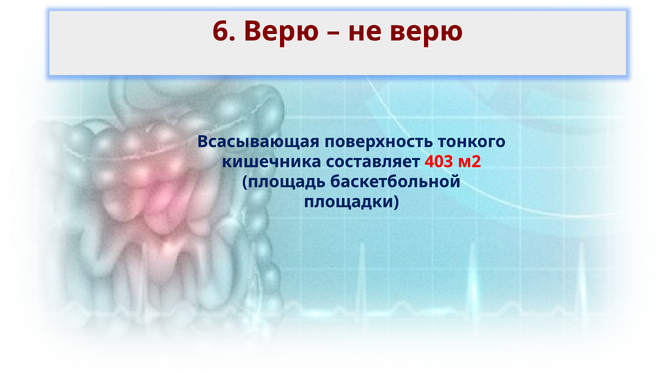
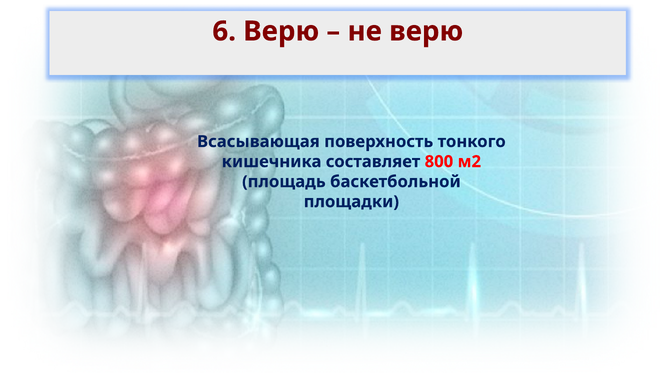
403: 403 -> 800 (439, 162)
